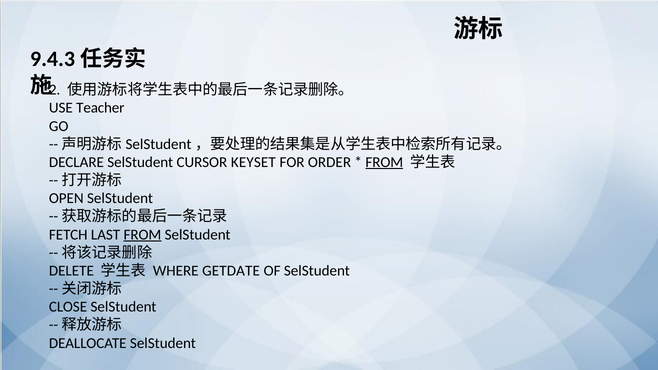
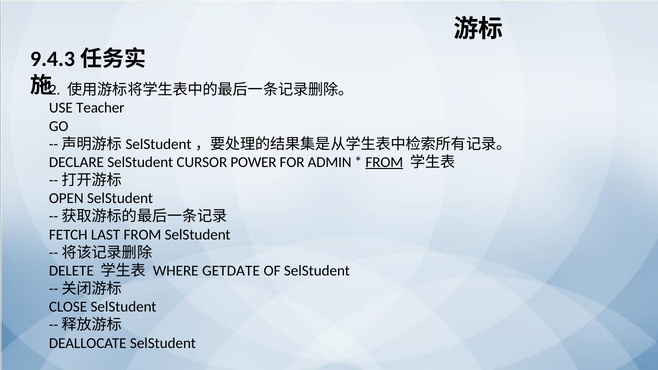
KEYSET: KEYSET -> POWER (254, 162)
ORDER: ORDER -> ADMIN (330, 162)
FROM underline: present -> none (142, 235)
